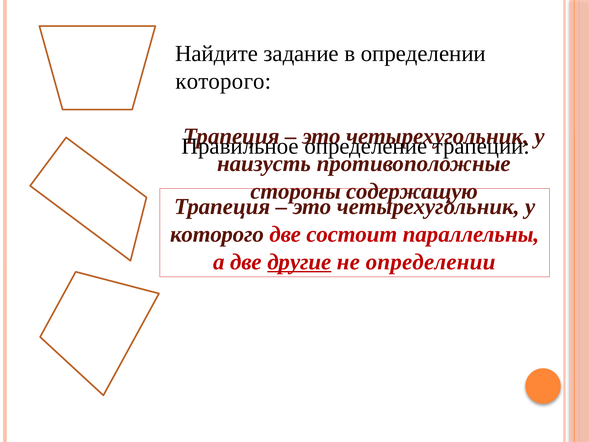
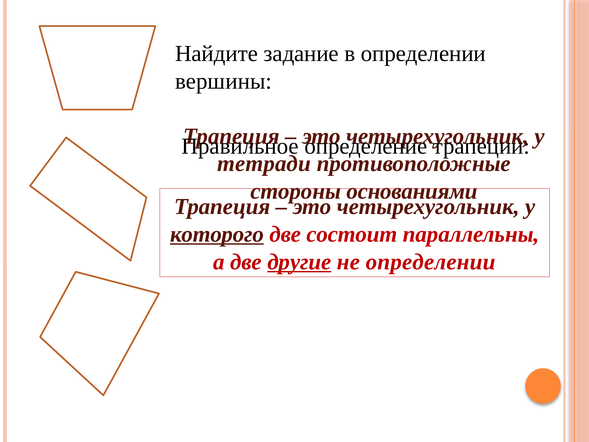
которого: которого -> вершины (223, 81)
наизусть: наизусть -> тетради (264, 164)
содержащую: содержащую -> основаниями (412, 191)
которого underline: none -> present (217, 234)
